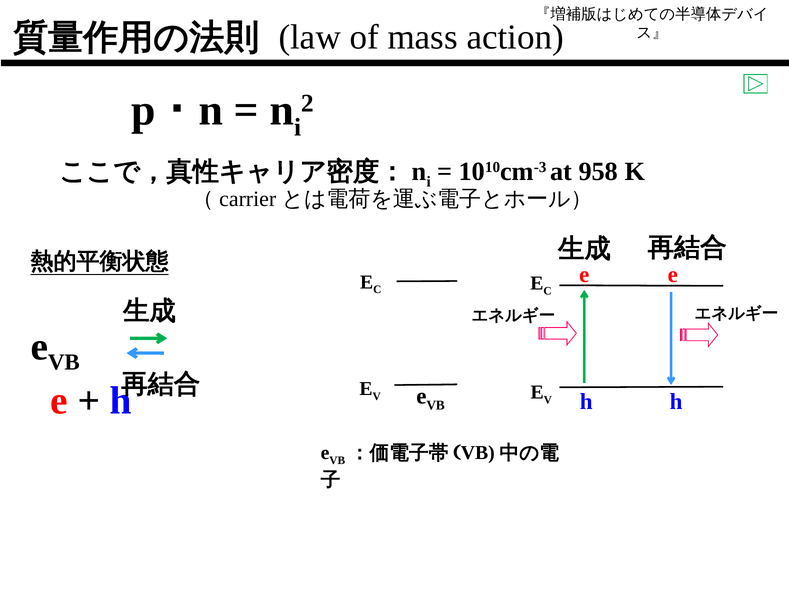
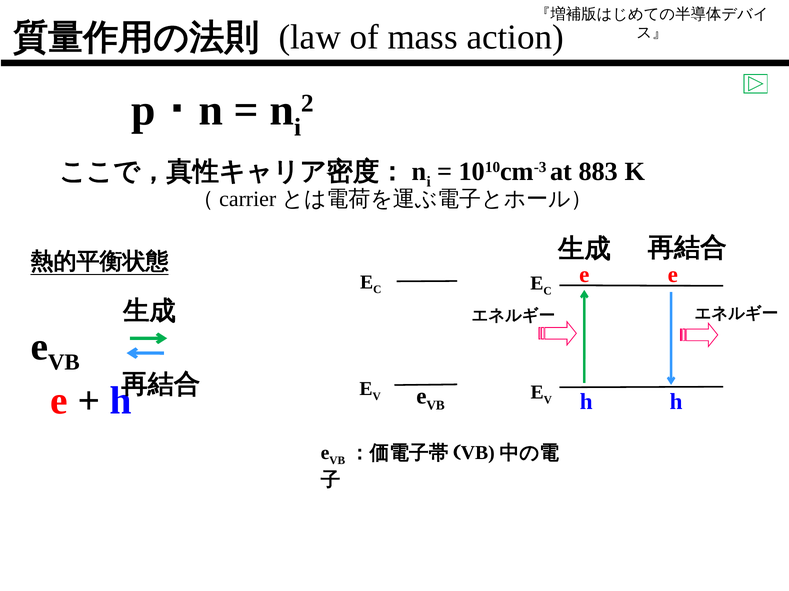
958: 958 -> 883 (598, 172)
